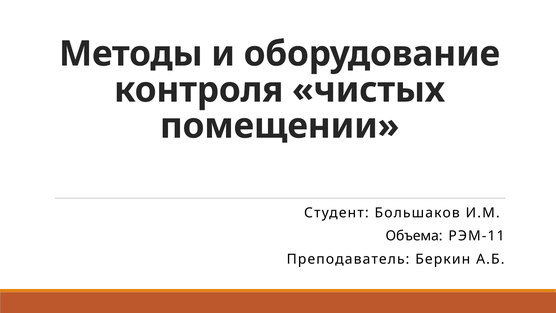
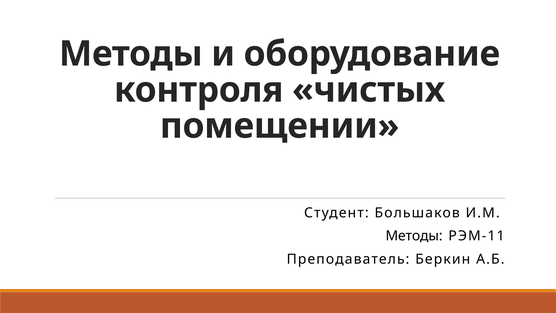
Объема: Объема -> Методы (414, 236)
